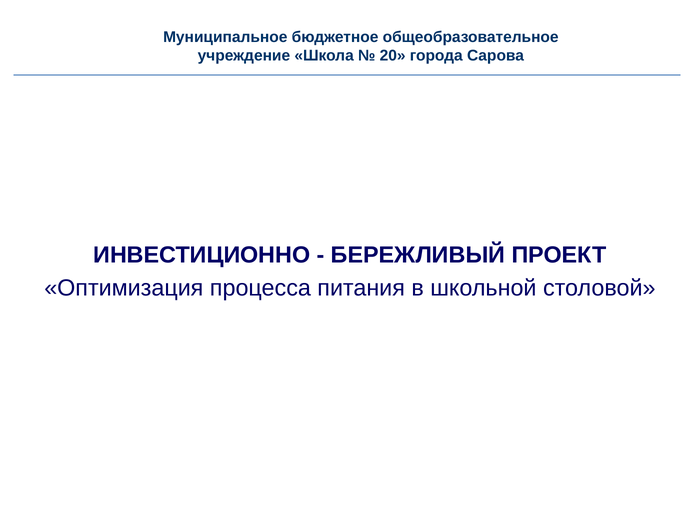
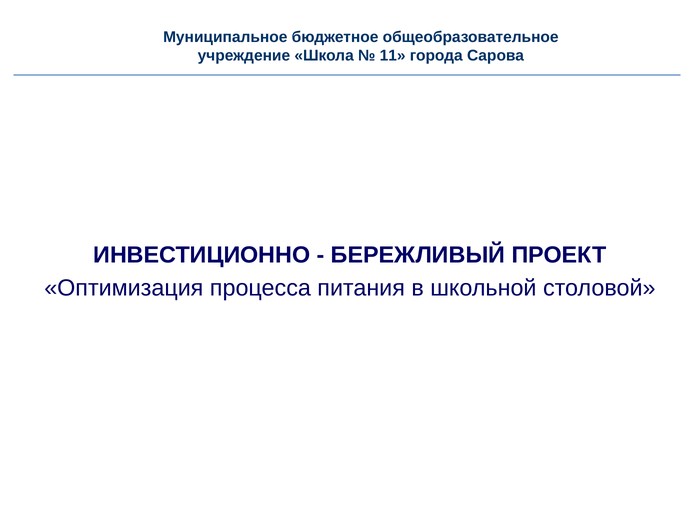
20: 20 -> 11 (393, 56)
